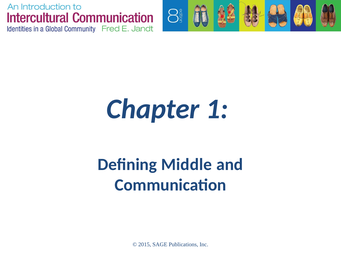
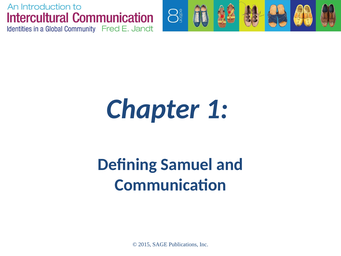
Middle: Middle -> Samuel (187, 164)
